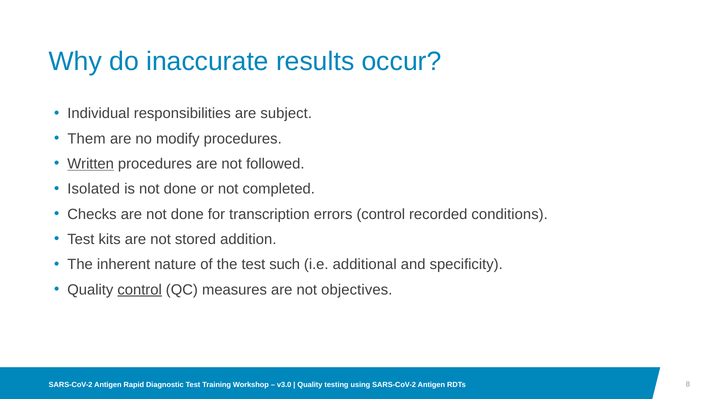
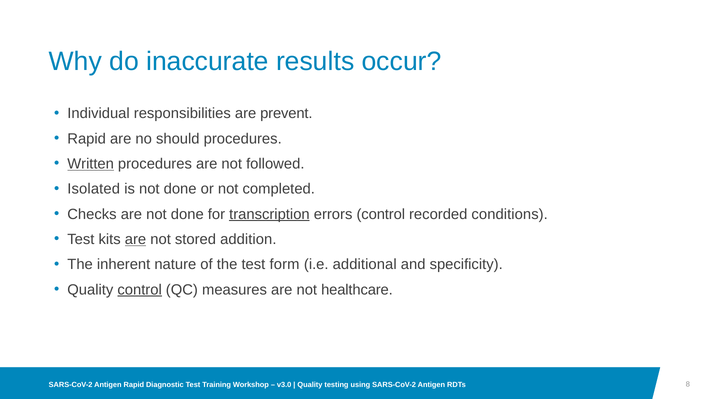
subject: subject -> prevent (286, 114)
Them: Them -> Rapid (87, 139)
modify: modify -> should (178, 139)
transcription underline: none -> present (269, 214)
are underline: none -> present (136, 239)
such: such -> form (285, 264)
objectives: objectives -> healthcare (357, 290)
